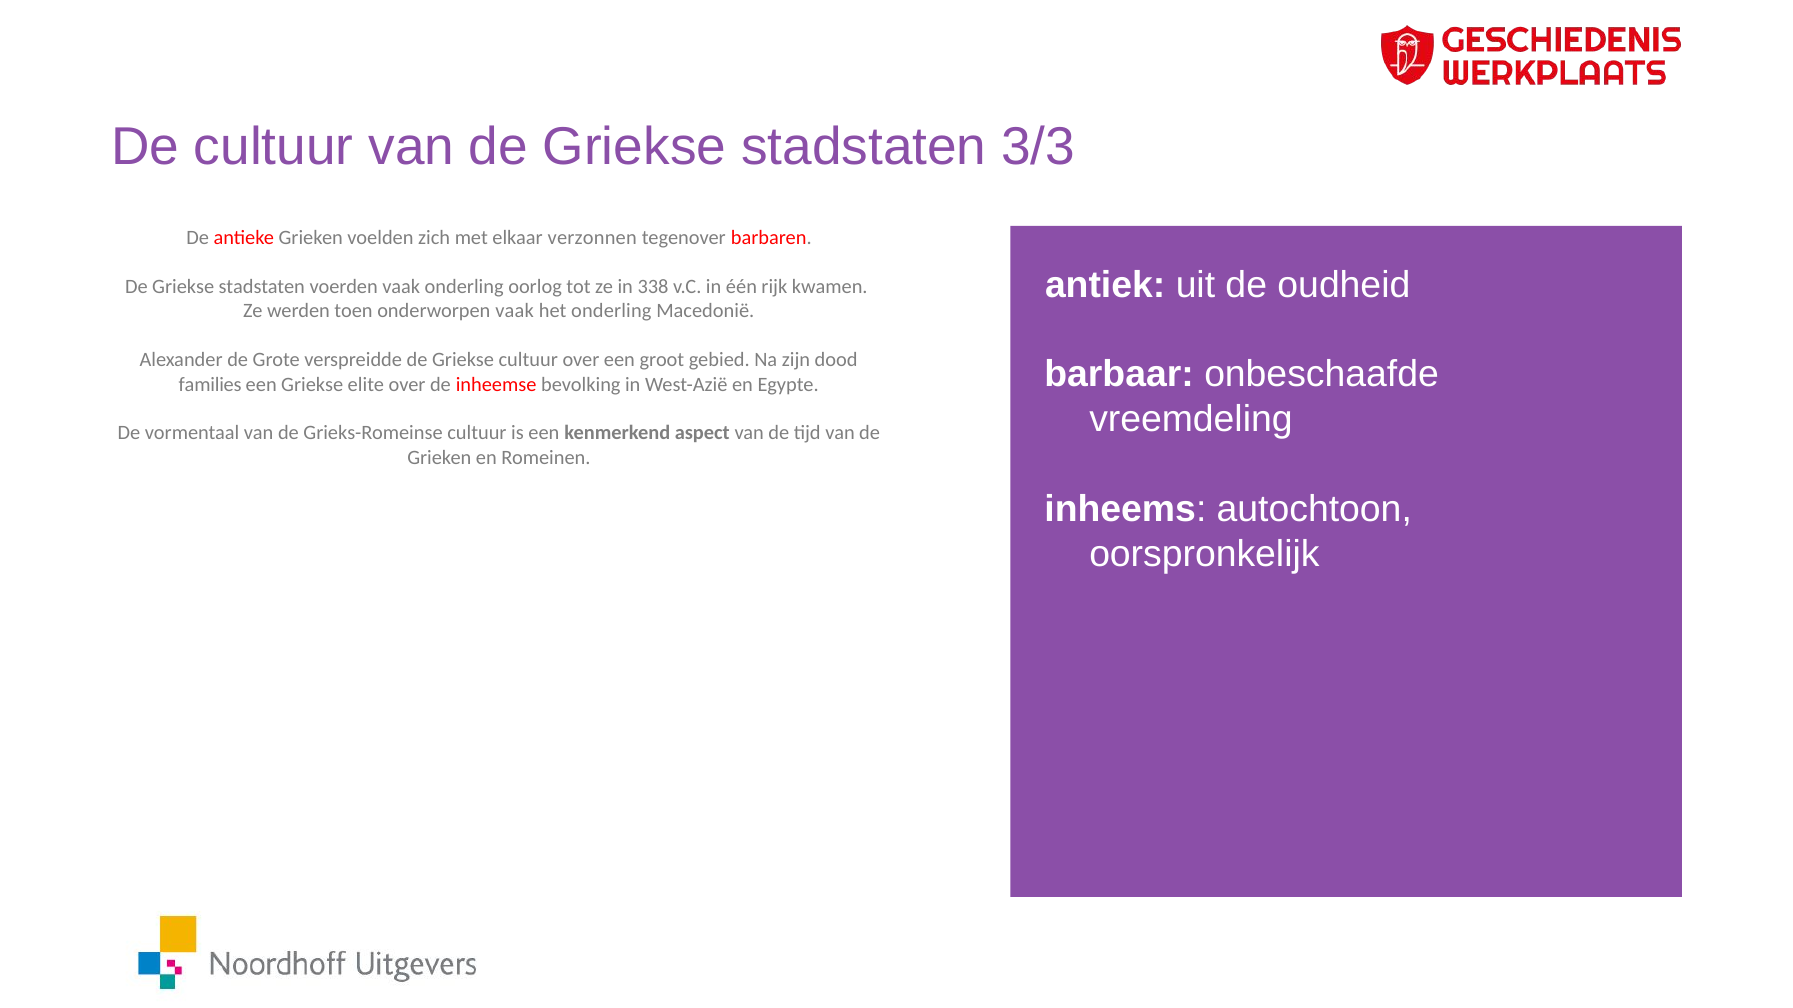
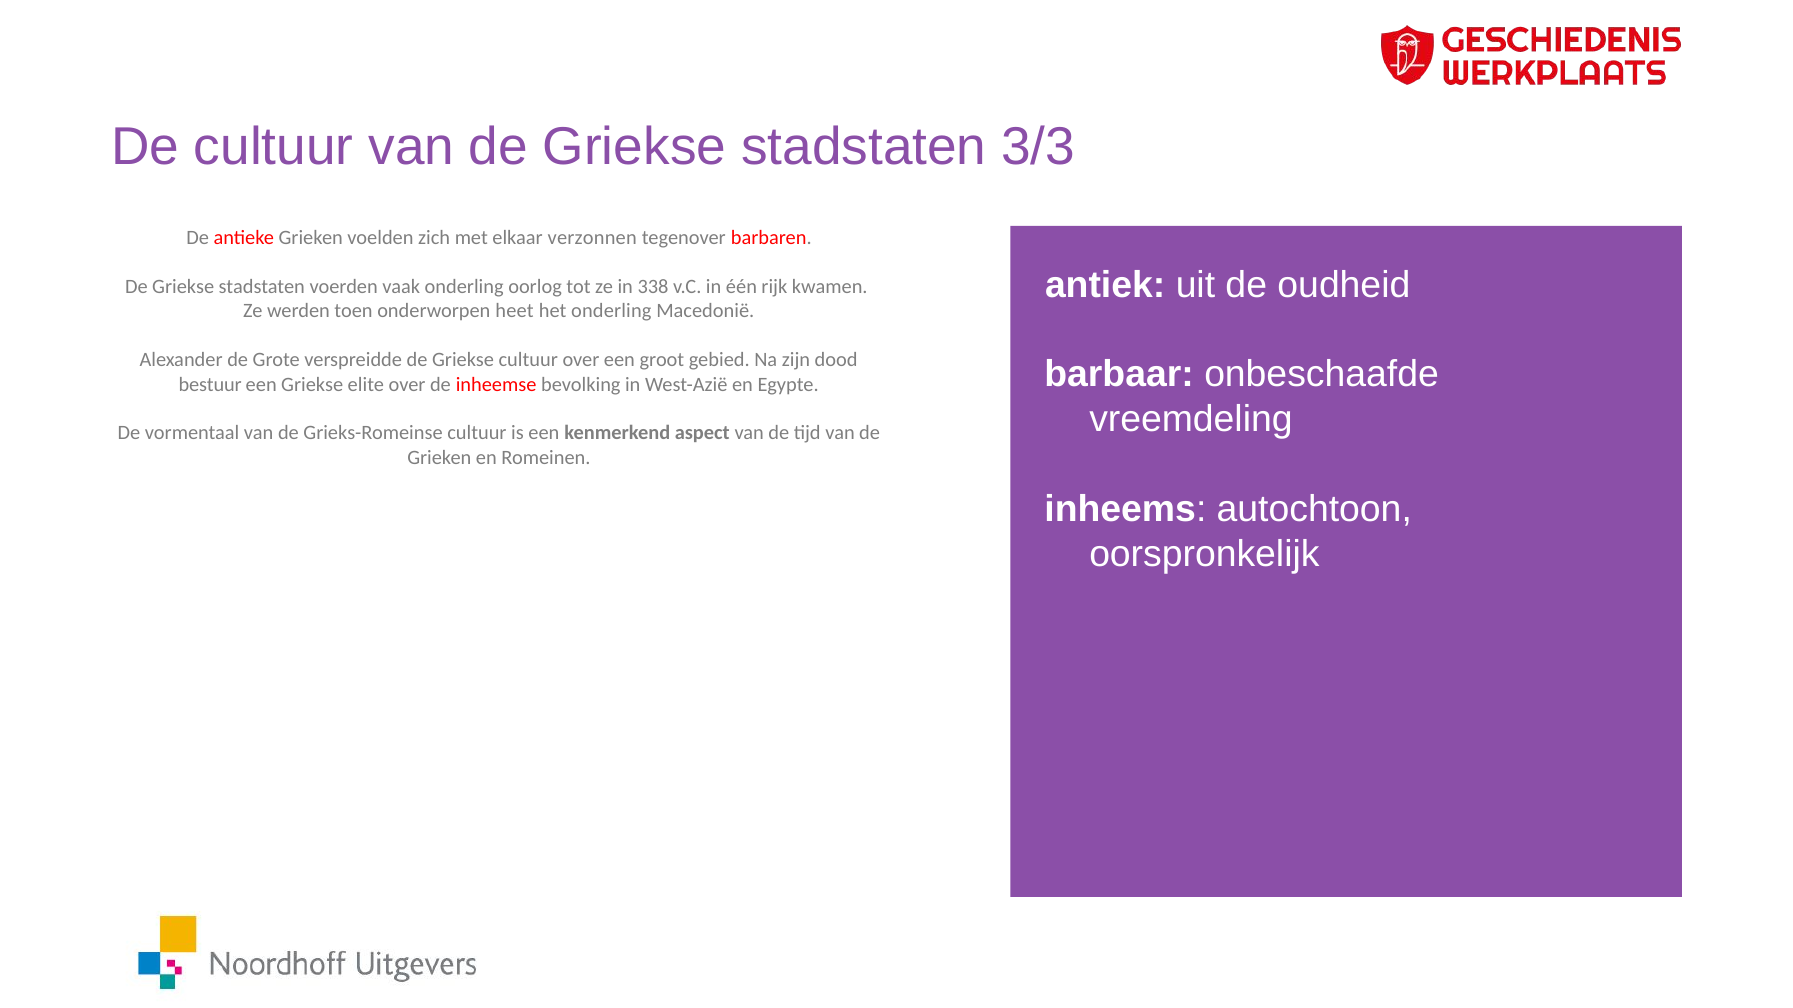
onderworpen vaak: vaak -> heet (515, 311)
families: families -> bestuur (210, 385)
